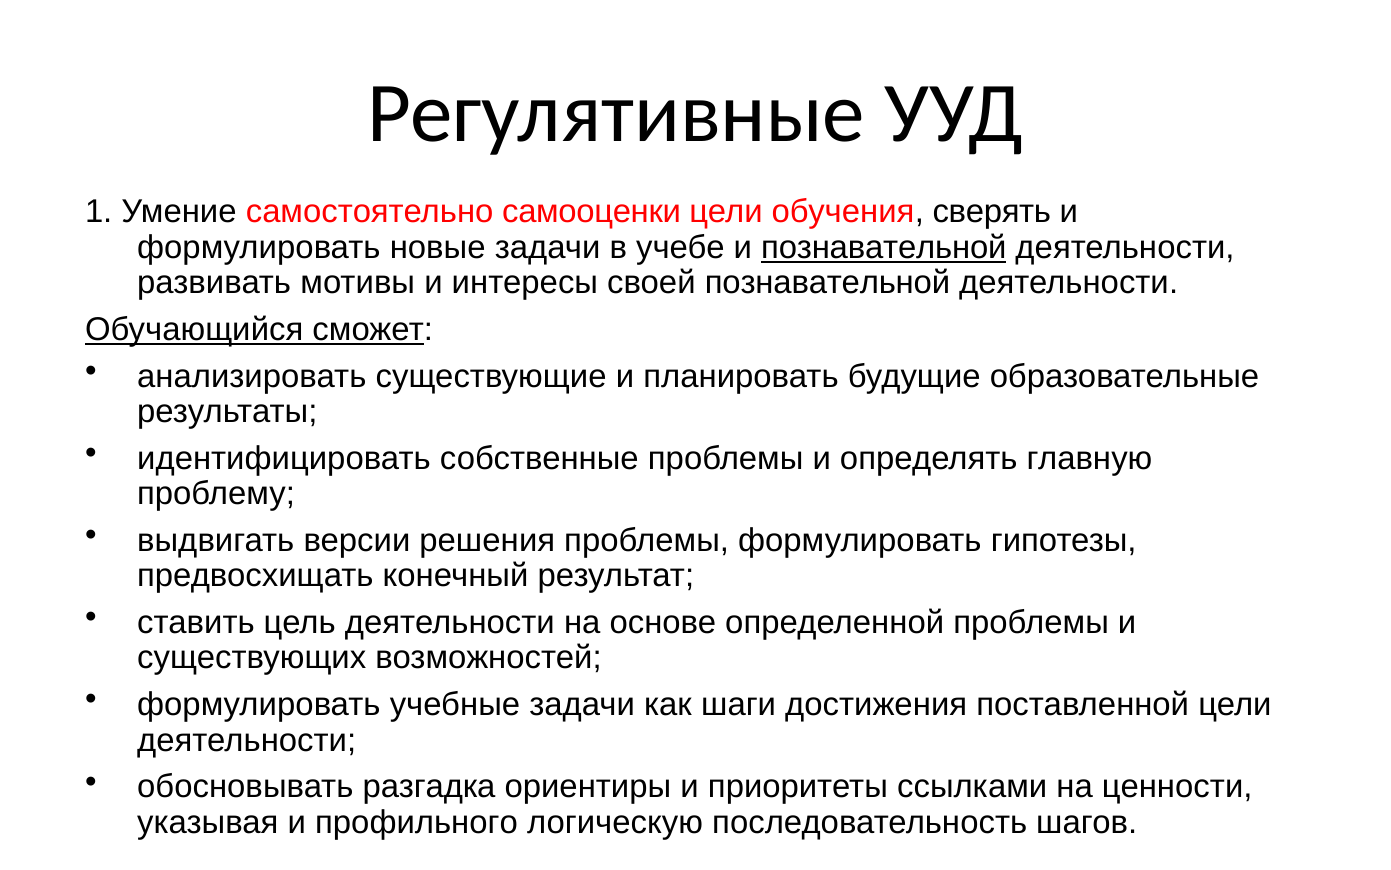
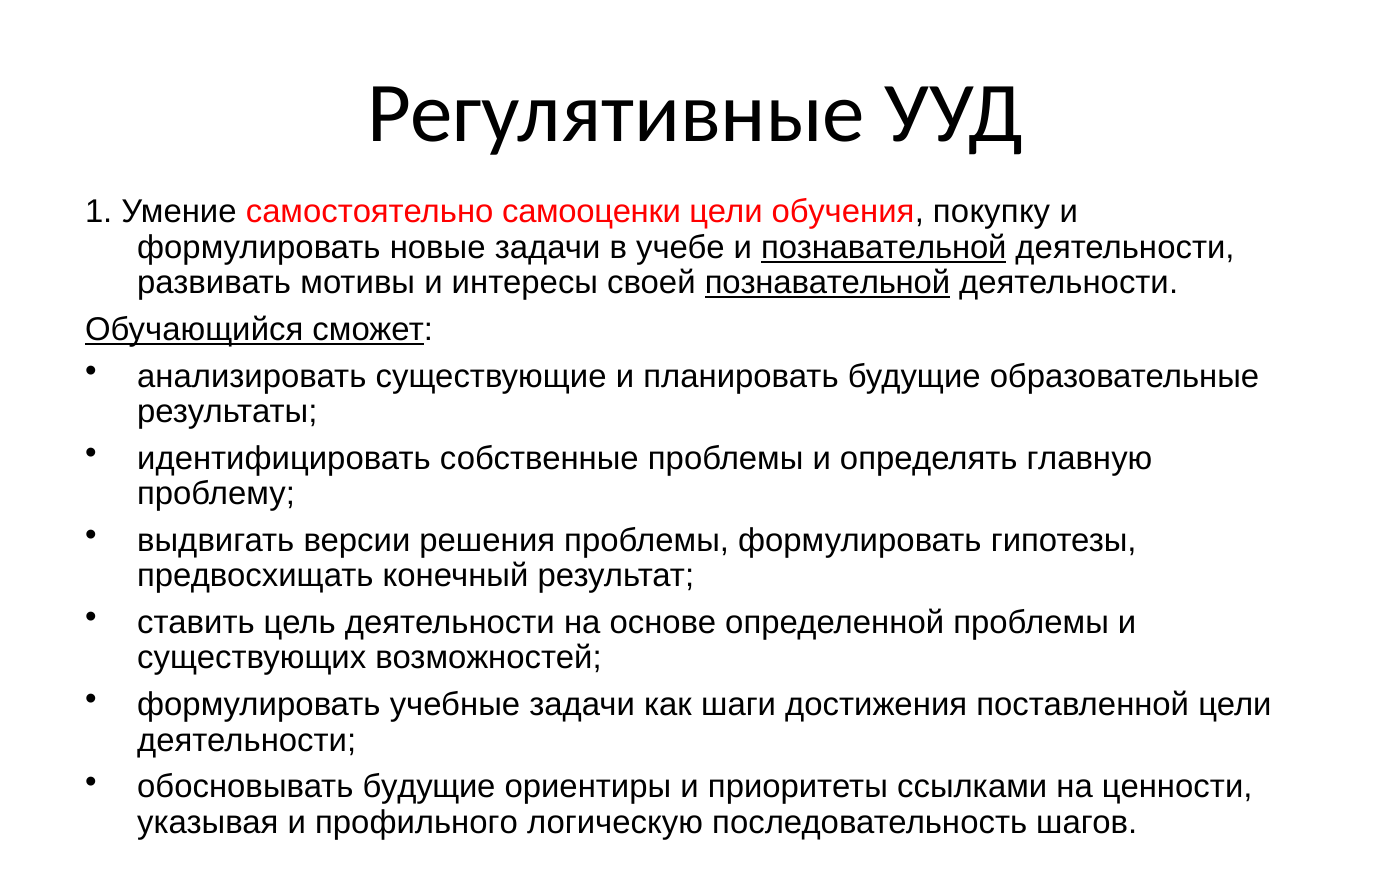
сверять: сверять -> покупку (992, 212)
познавательной underline: none -> present (828, 283)
обосновывать разгадка: разгадка -> будущие (429, 786)
